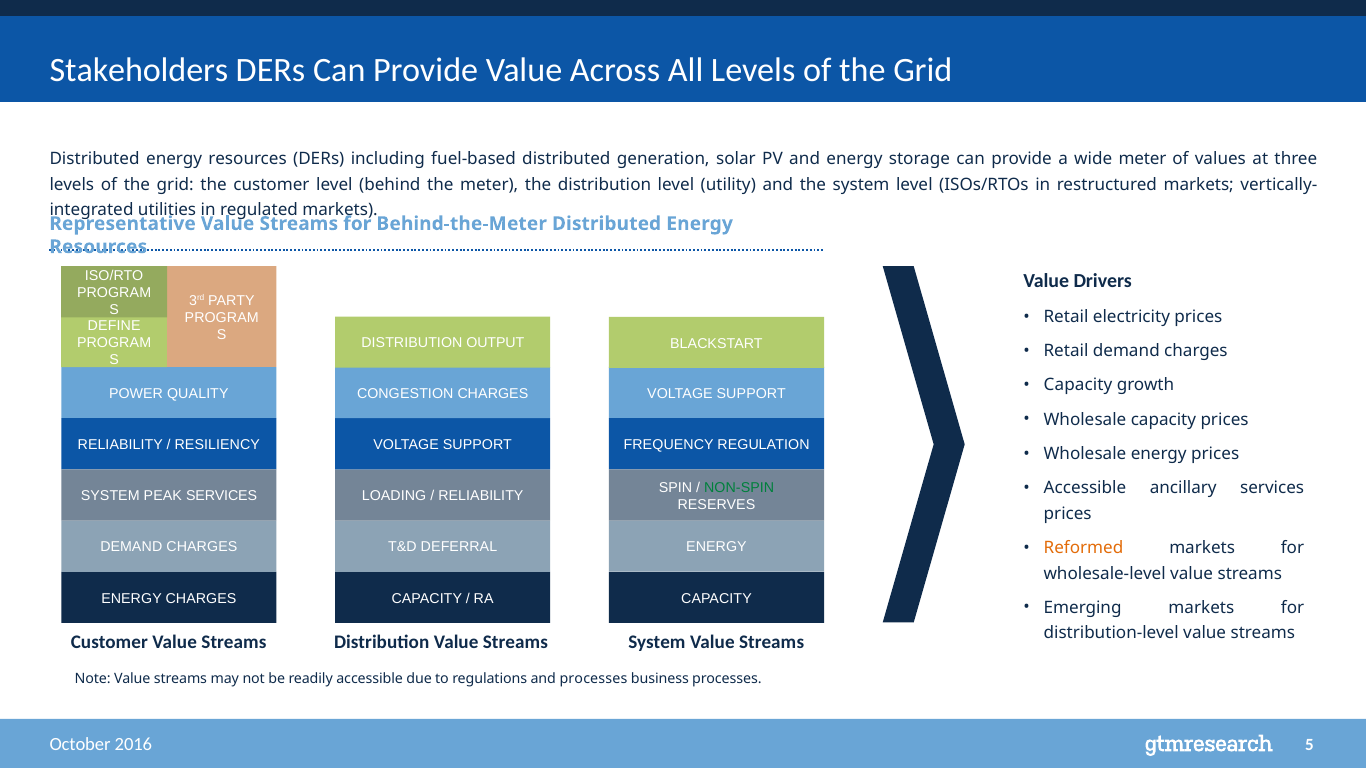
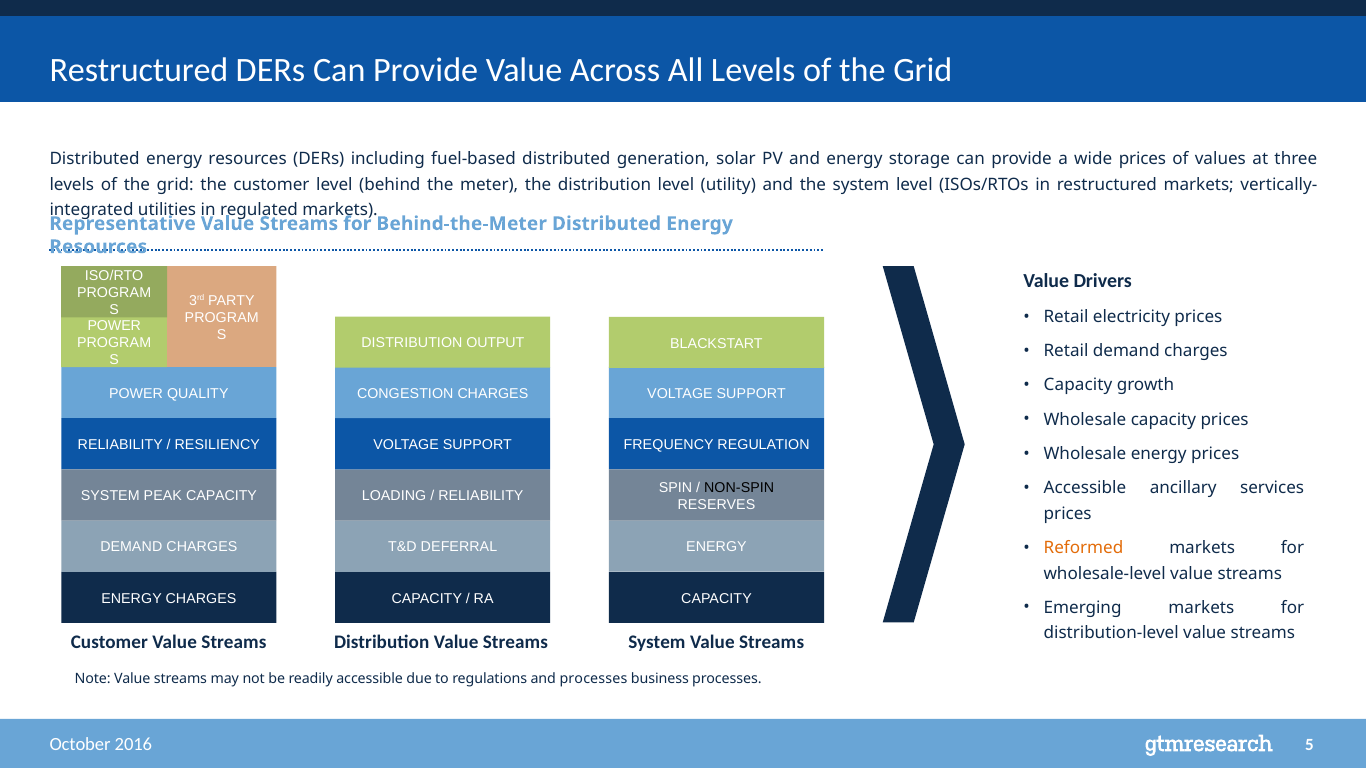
Stakeholders: Stakeholders -> Restructured (139, 70)
wide meter: meter -> prices (1142, 159)
DEFINE: DEFINE -> POWER (114, 326)
NON-SPIN colour: green -> black (739, 488)
PEAK SERVICES: SERVICES -> CAPACITY (222, 496)
